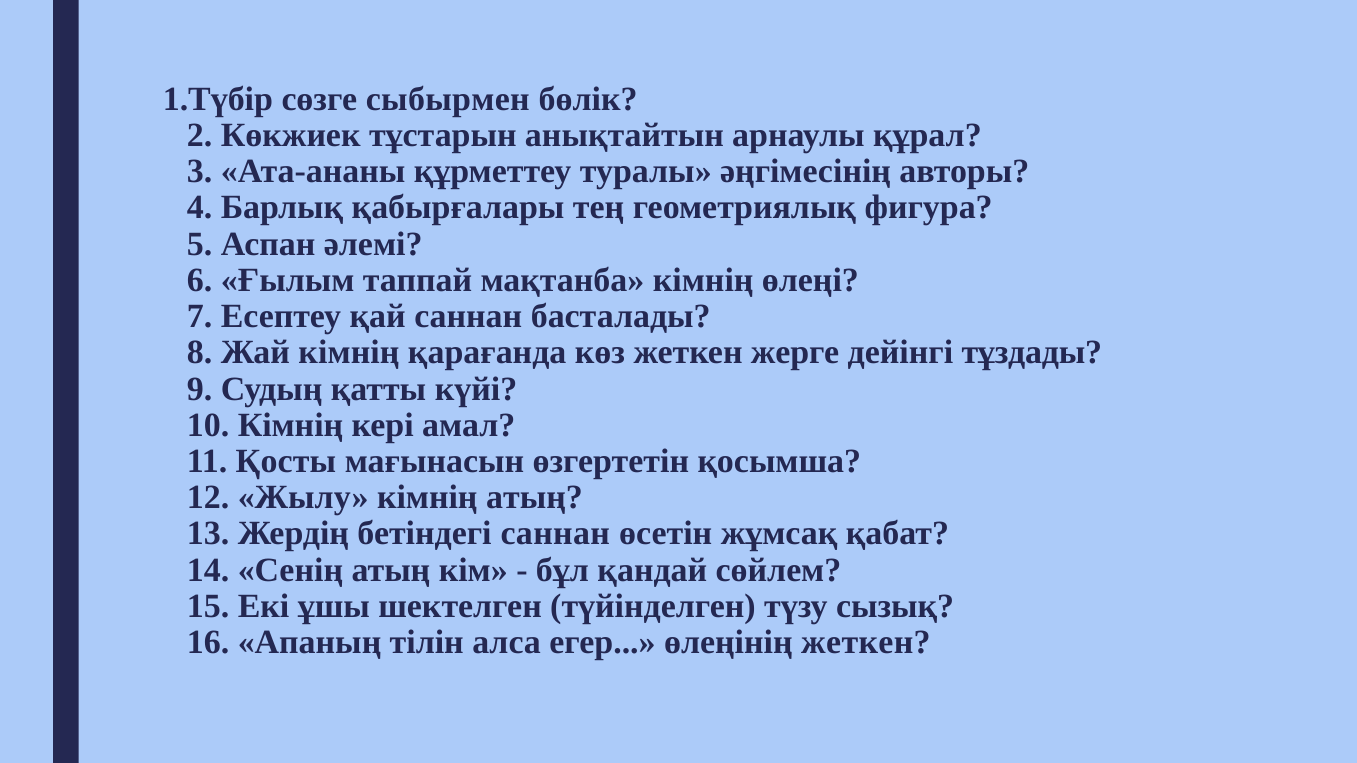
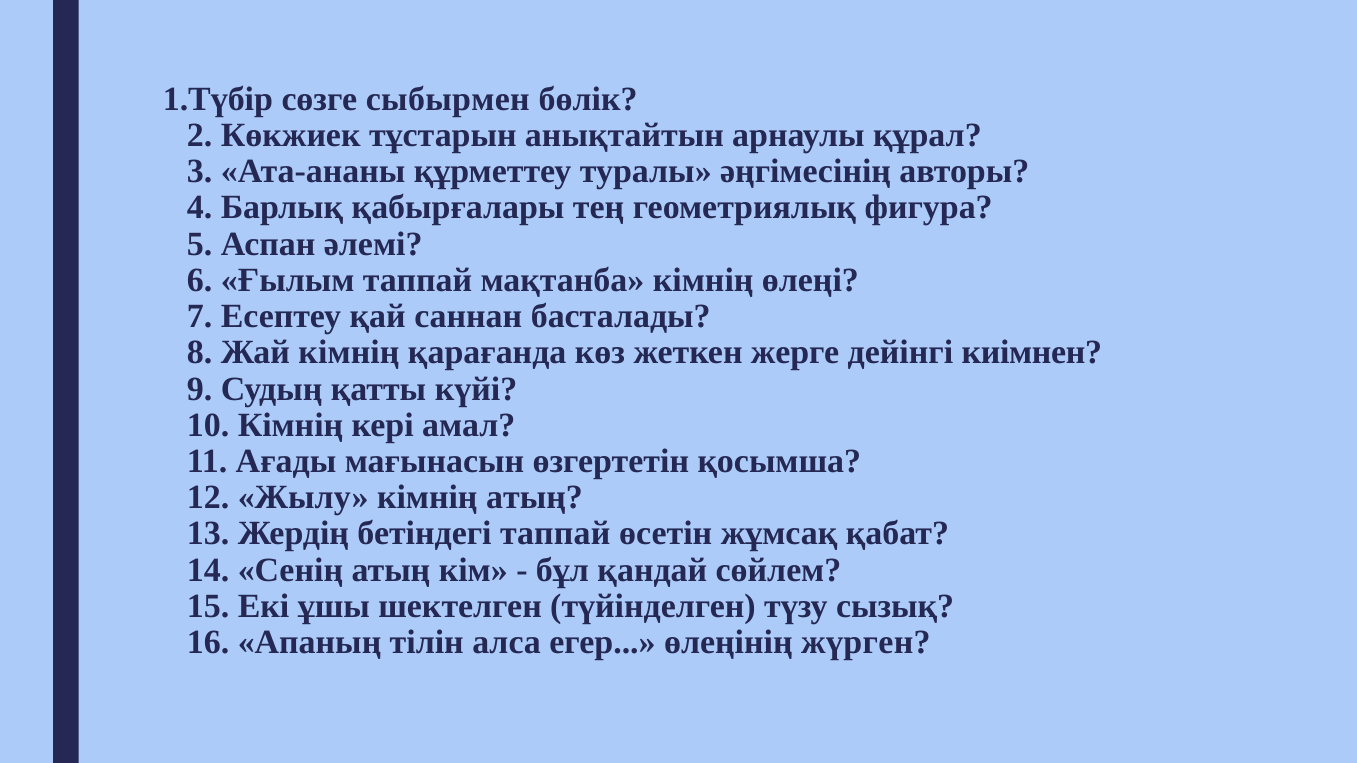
тұздады: тұздады -> киімнен (1032, 353)
Қосты: Қосты -> Ағады (286, 461)
бетіндегі саннан: саннан -> таппай (555, 534)
өлеңінің жеткен: жеткен -> жүрген (866, 643)
